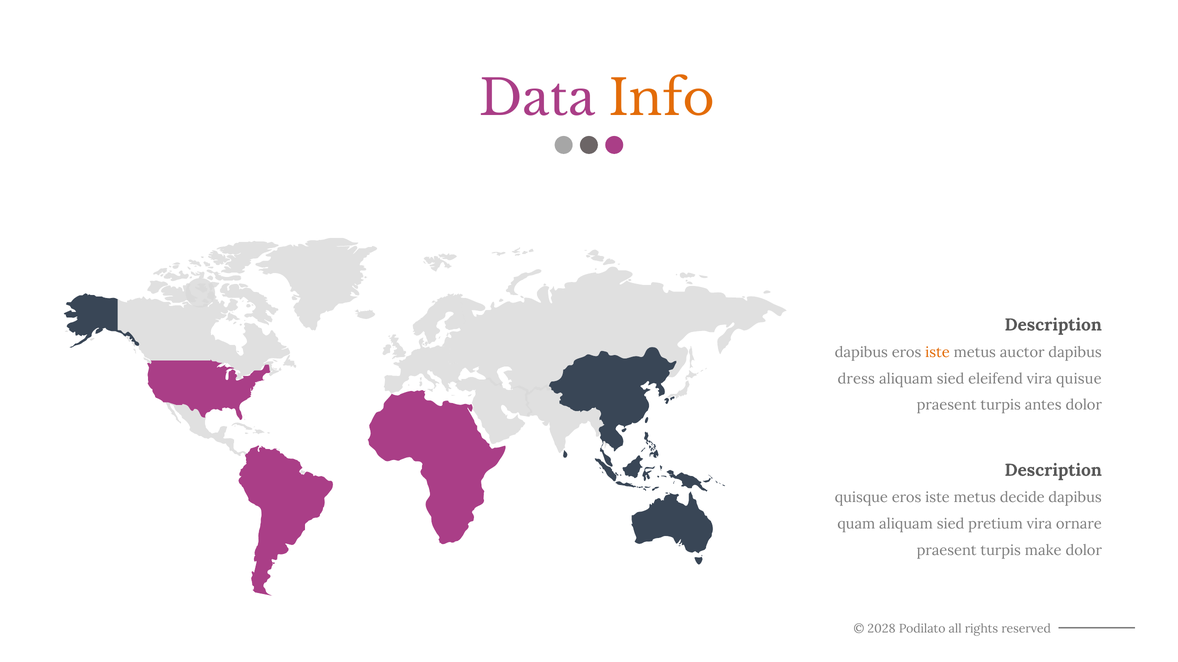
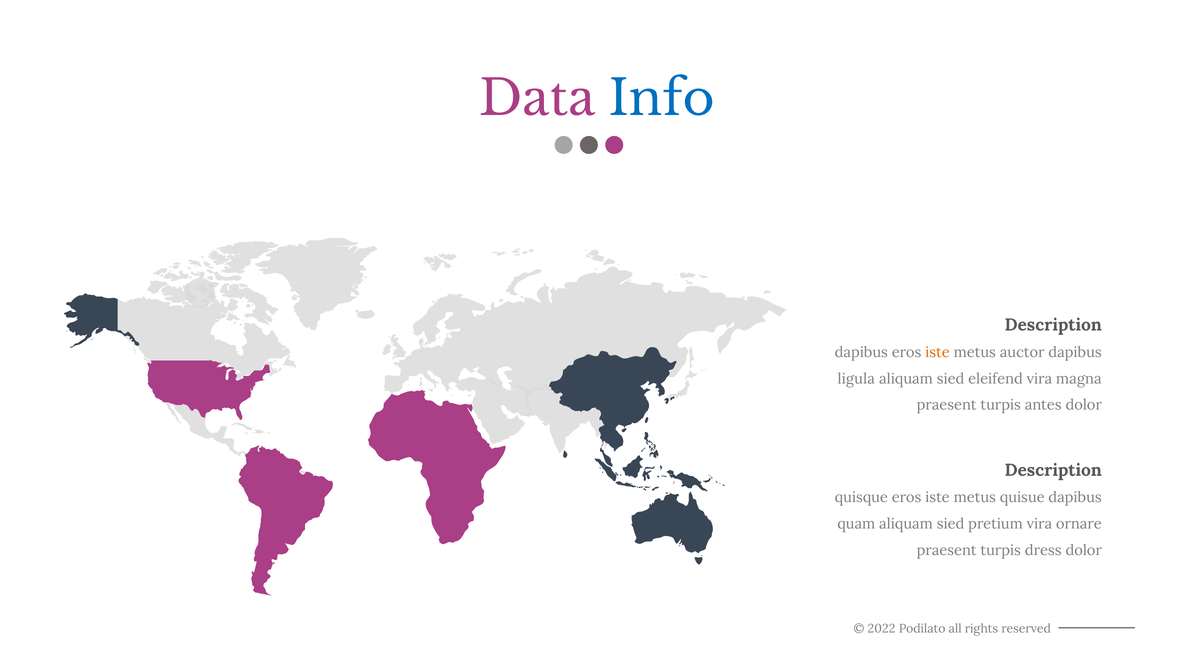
Info colour: orange -> blue (662, 99)
dress: dress -> ligula (856, 379)
quisue: quisue -> magna (1079, 379)
decide: decide -> quisue (1022, 498)
make: make -> dress (1043, 551)
2028: 2028 -> 2022 (881, 629)
